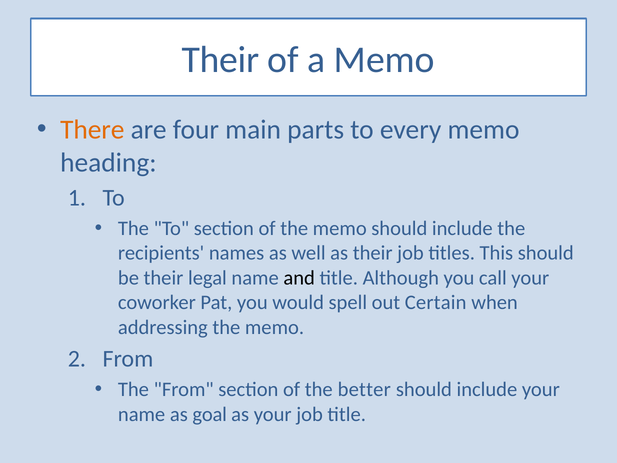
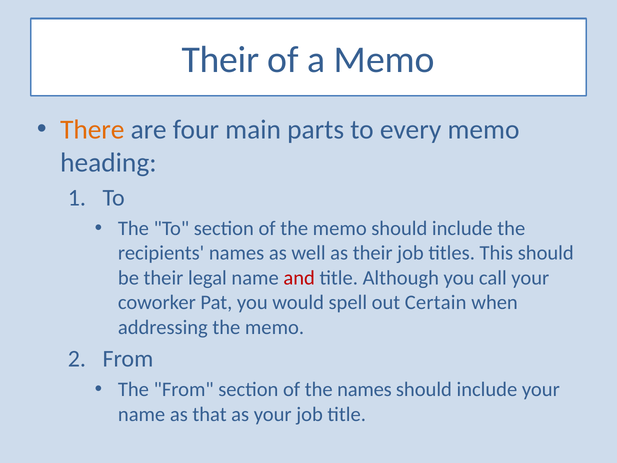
and colour: black -> red (299, 278)
the better: better -> names (364, 389)
goal: goal -> that (210, 414)
